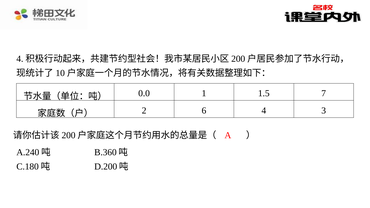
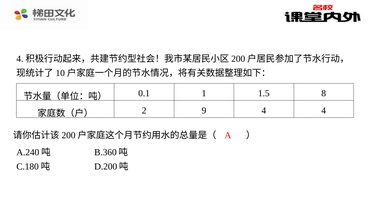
0.0: 0.0 -> 0.1 (144, 94)
7: 7 -> 8 (324, 94)
6: 6 -> 9 (204, 111)
4 3: 3 -> 4 (324, 111)
